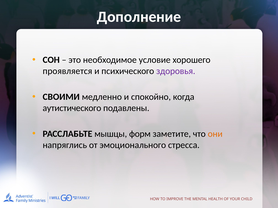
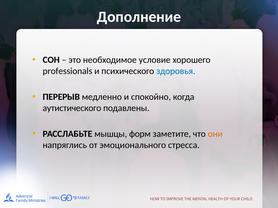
проявляется: проявляется -> professionals (67, 71)
здоровья colour: purple -> blue (176, 71)
СВОИМИ: СВОИМИ -> ПЕРЕРЫВ (61, 97)
